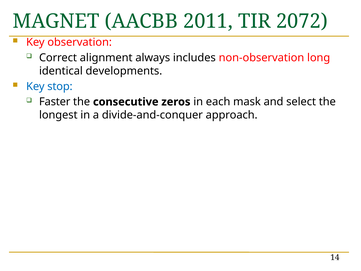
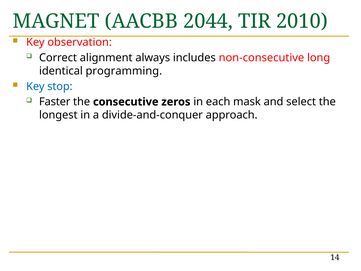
2011: 2011 -> 2044 (208, 21)
2072: 2072 -> 2010 (302, 21)
non-observation: non-observation -> non-consecutive (261, 58)
developments: developments -> programming (124, 71)
